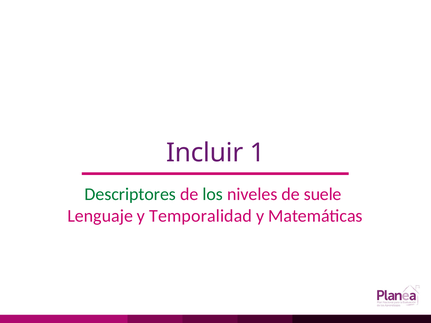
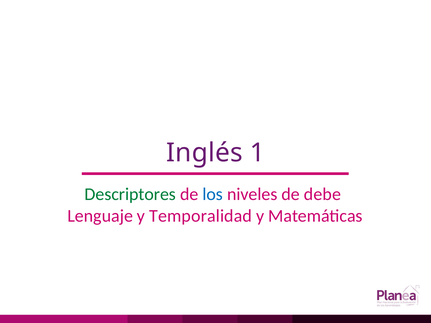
Incluir: Incluir -> Inglés (204, 153)
los colour: green -> blue (213, 194)
suele: suele -> debe (323, 194)
